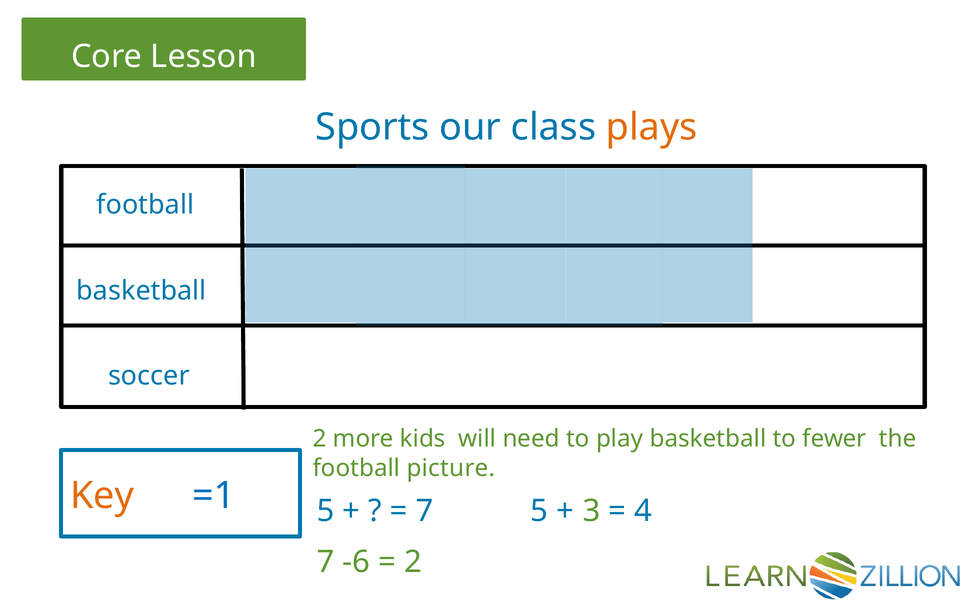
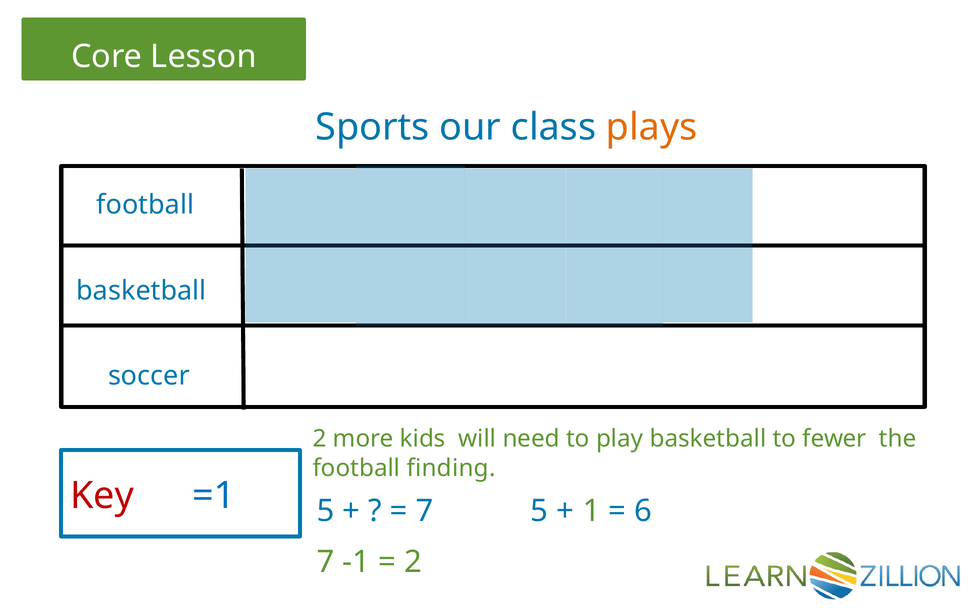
picture: picture -> finding (451, 468)
Key colour: orange -> red (102, 496)
3: 3 -> 1 (592, 511)
4: 4 -> 6 (643, 511)
-6: -6 -> -1 (356, 562)
